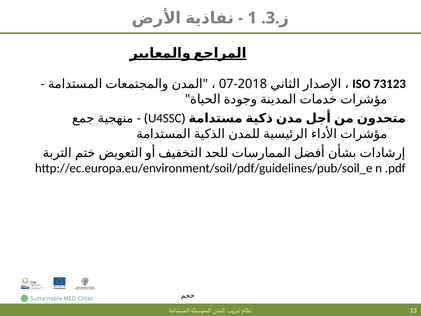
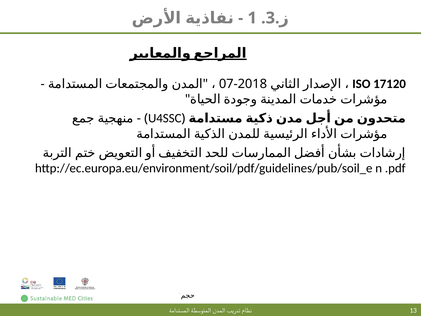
73123: 73123 -> 17120 (390, 84)
